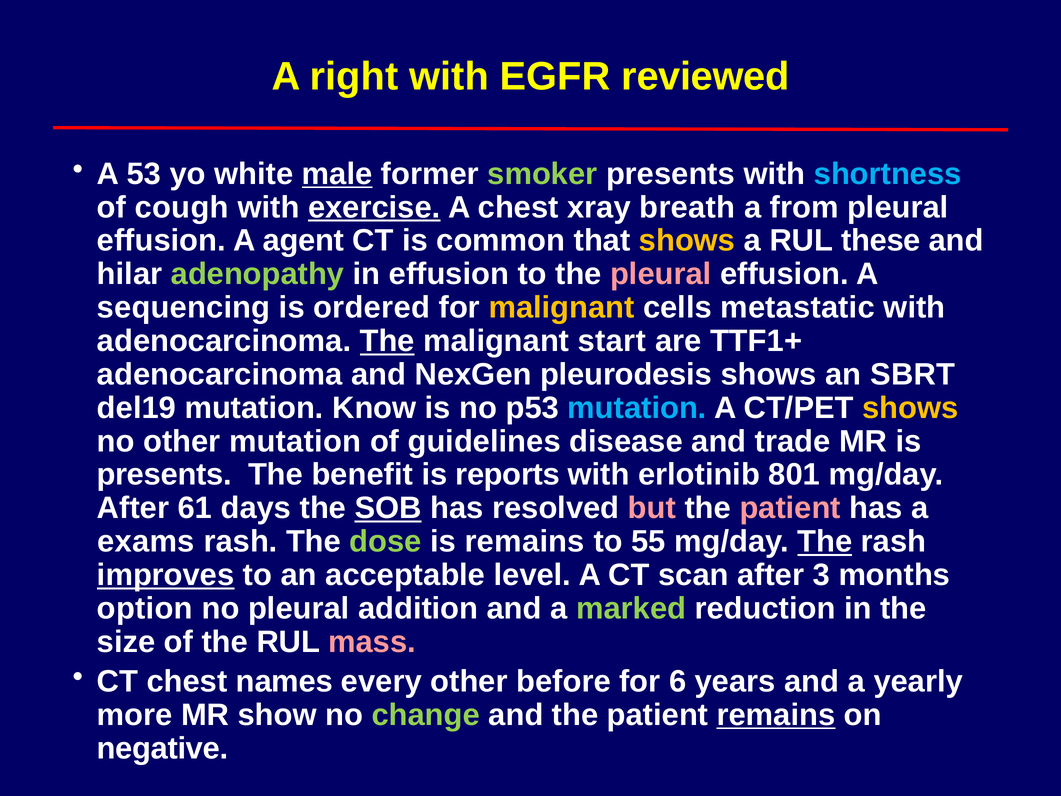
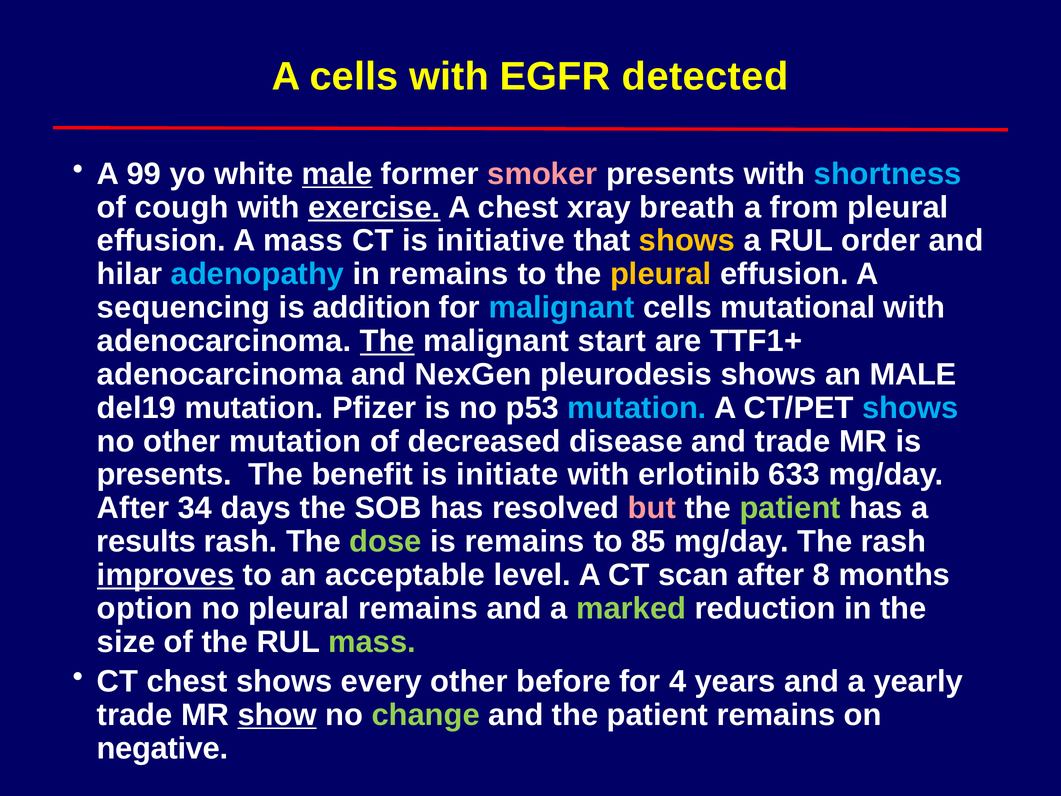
A right: right -> cells (354, 76)
reviewed: reviewed -> detected (705, 76)
53: 53 -> 99 (144, 174)
smoker colour: light green -> pink (542, 174)
A agent: agent -> mass (303, 241)
common: common -> initiative (501, 241)
these: these -> order (881, 241)
adenopathy colour: light green -> light blue (258, 274)
in effusion: effusion -> remains (449, 274)
pleural colour: pink -> yellow (661, 274)
ordered: ordered -> addition (372, 308)
malignant colour: yellow -> light blue (562, 308)
metastatic: metastatic -> mutational (798, 308)
an SBRT: SBRT -> MALE (913, 374)
Know: Know -> Pfizer (374, 408)
shows colour: yellow -> light blue (910, 408)
guidelines: guidelines -> decreased (484, 441)
reports: reports -> initiate (507, 475)
801: 801 -> 633 (794, 475)
61: 61 -> 34 (195, 508)
SOB underline: present -> none (388, 508)
patient colour: pink -> light green (790, 508)
exams: exams -> results (146, 541)
55: 55 -> 85 (648, 541)
The underline: present -> none (825, 541)
3: 3 -> 8 (821, 575)
pleural addition: addition -> remains (418, 608)
mass colour: pink -> light green (372, 642)
chest names: names -> shows (284, 681)
6: 6 -> 4 (678, 681)
more: more -> trade (135, 715)
show underline: none -> present (277, 715)
remains underline: present -> none (776, 715)
